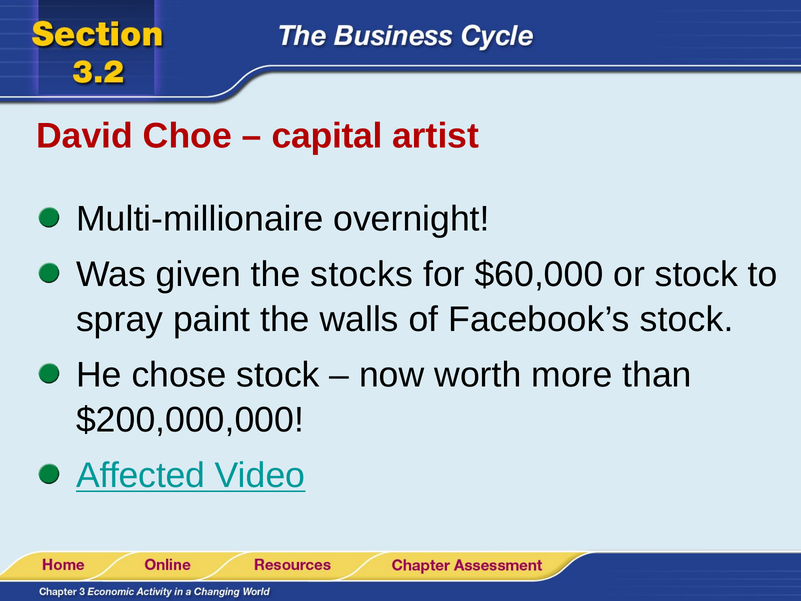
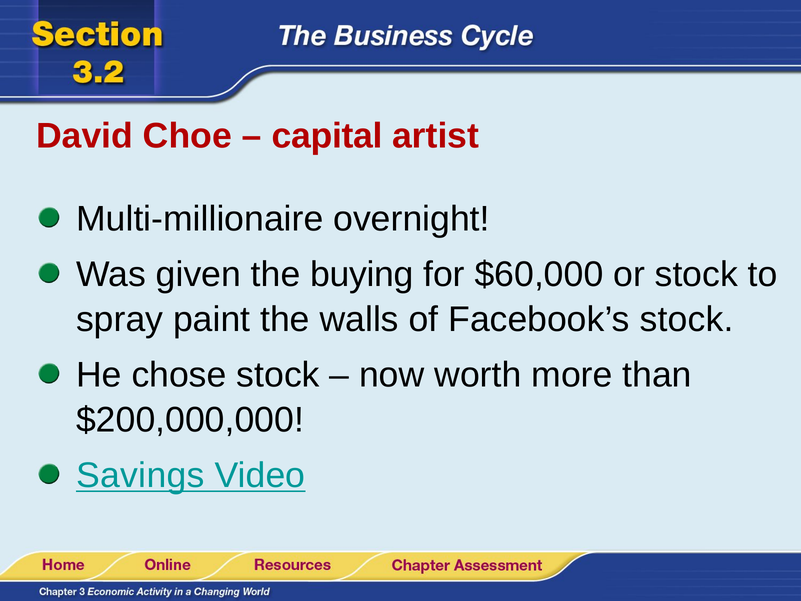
stocks: stocks -> buying (362, 275)
Affected: Affected -> Savings (140, 475)
